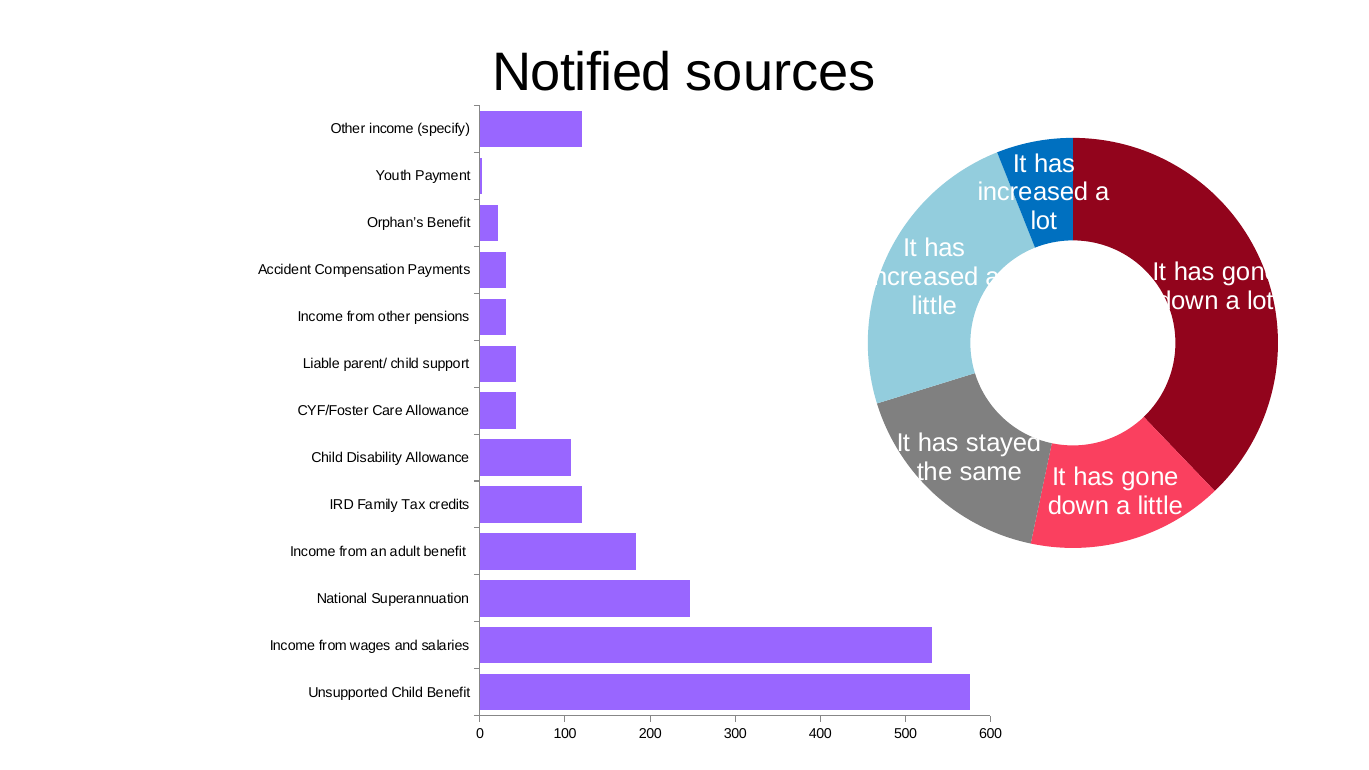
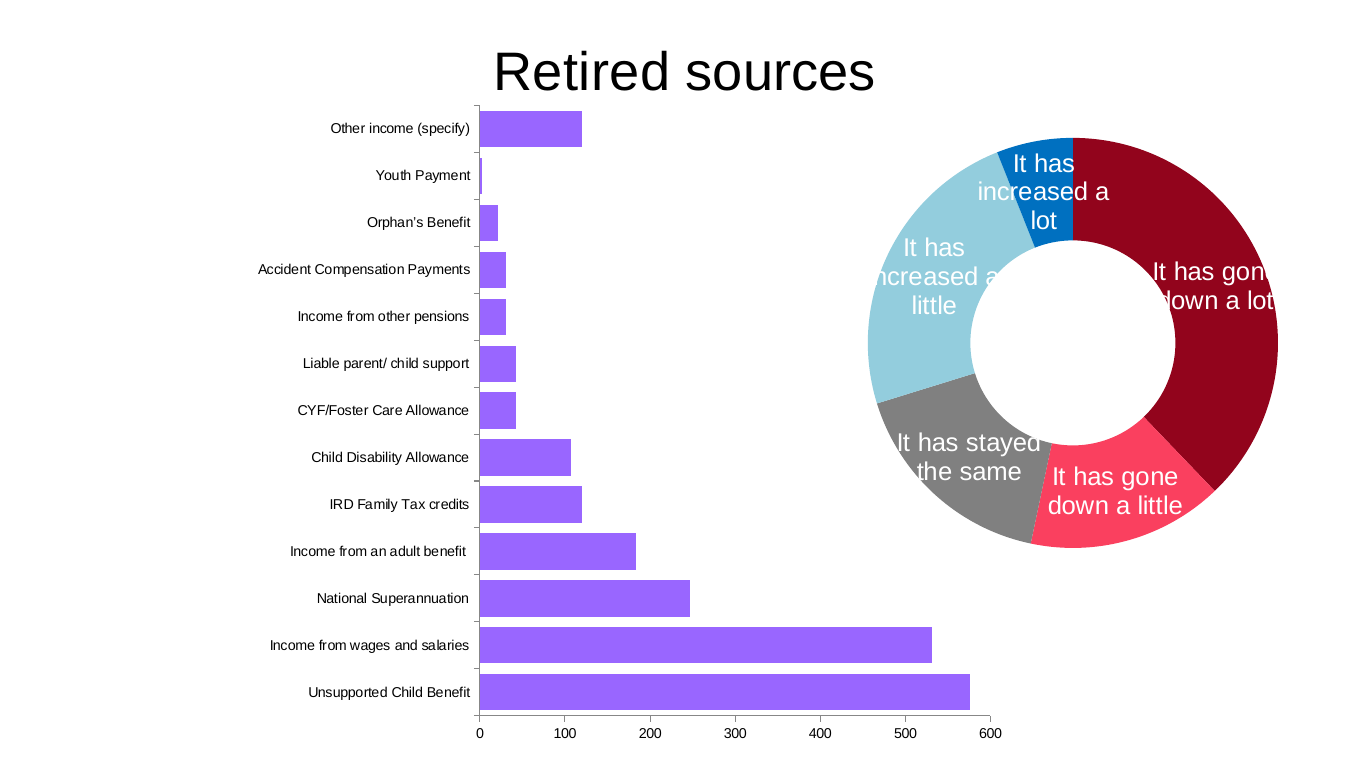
Notified: Notified -> Retired (582, 72)
